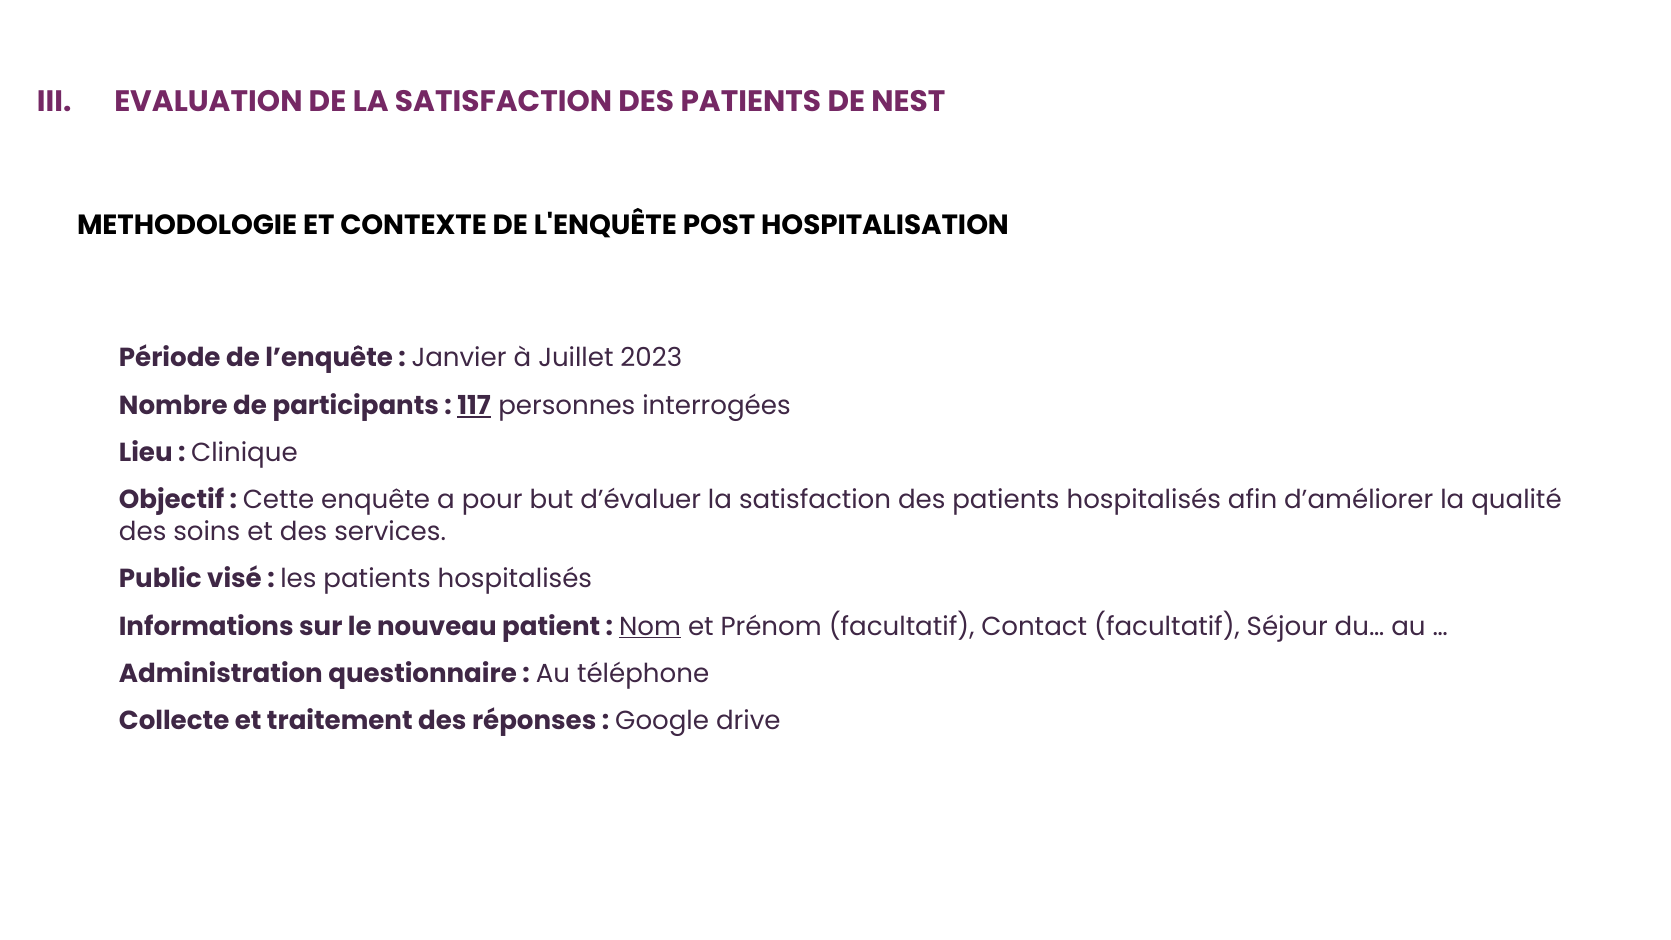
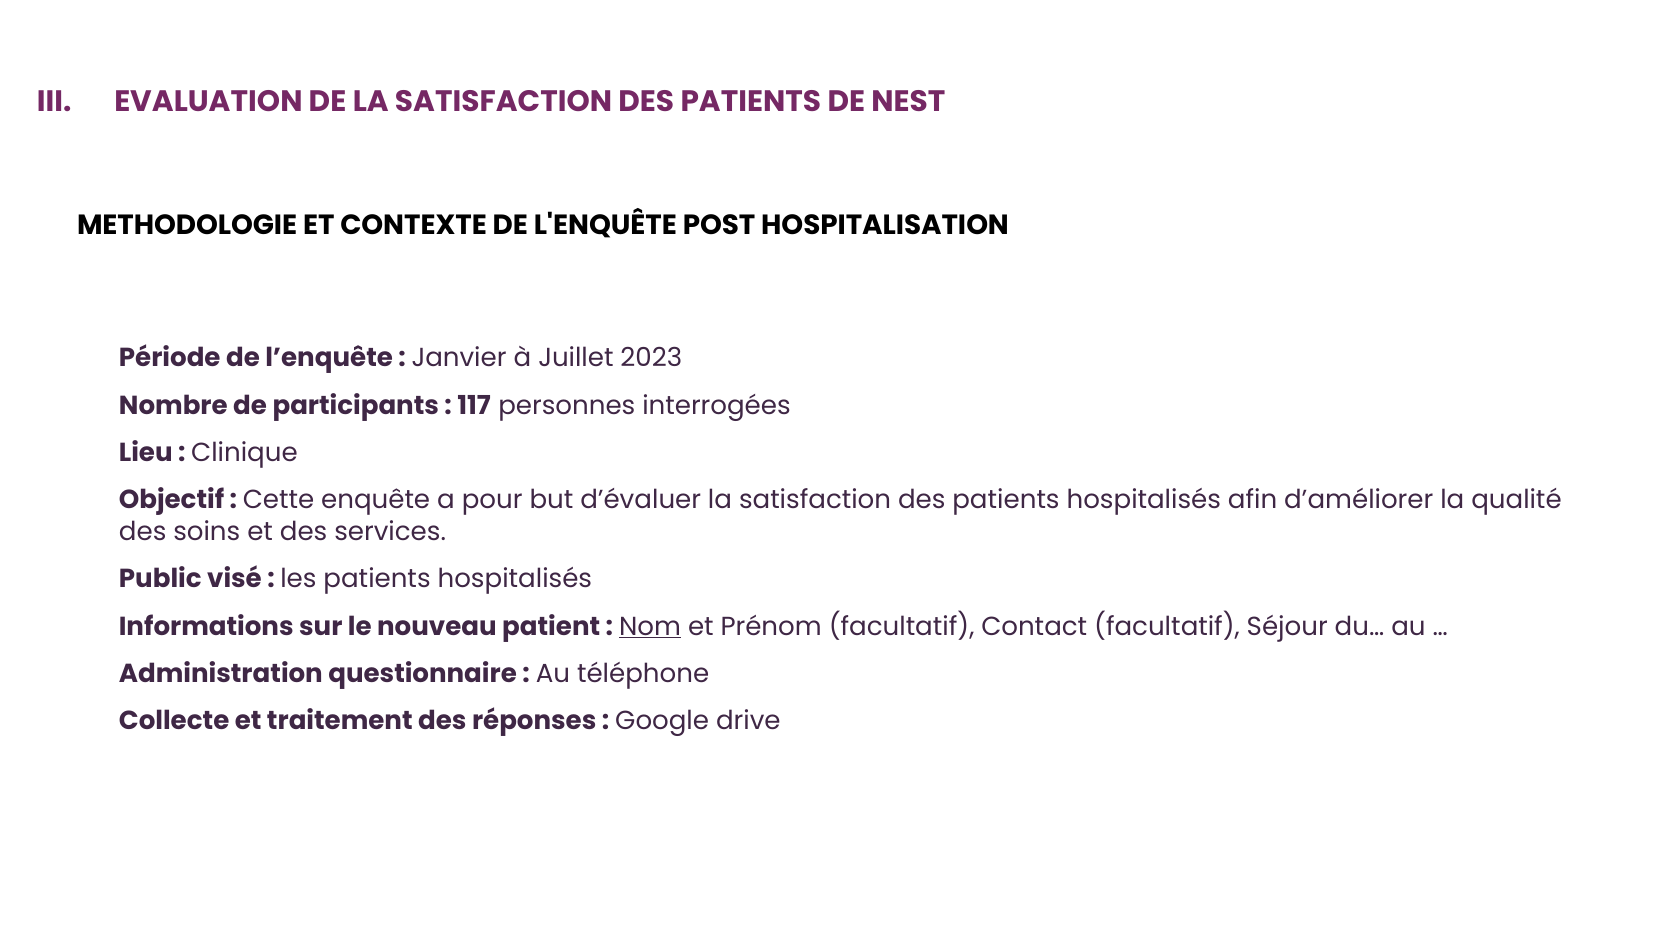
117 underline: present -> none (474, 406)
